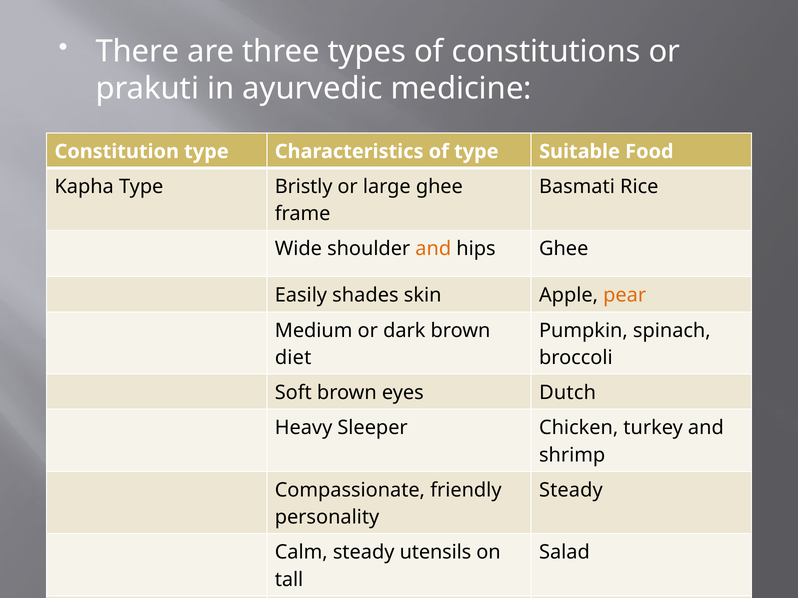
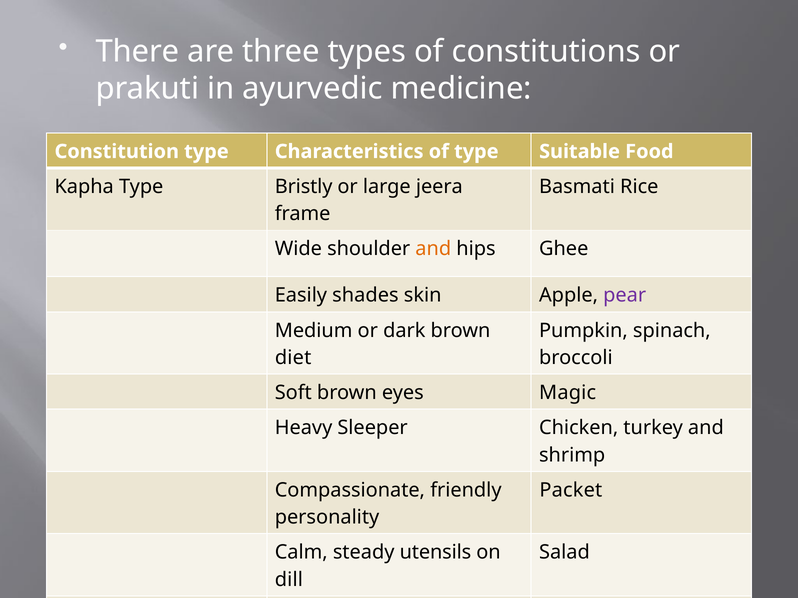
large ghee: ghee -> jeera (439, 187)
pear colour: orange -> purple (625, 296)
Dutch: Dutch -> Magic (568, 393)
Steady: Steady -> Packet (571, 491)
tall: tall -> dill (289, 580)
